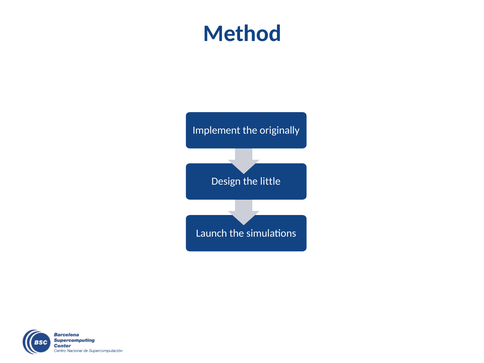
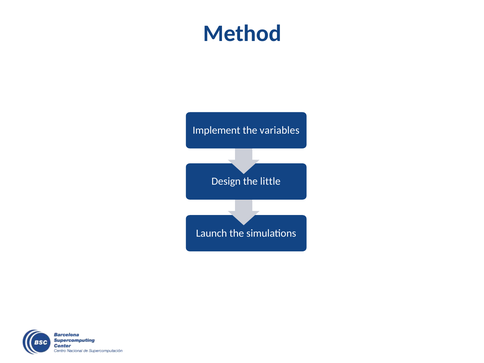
originally: originally -> variables (280, 130)
